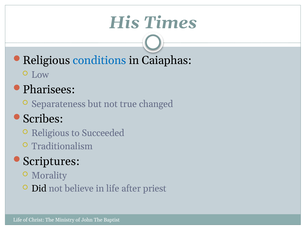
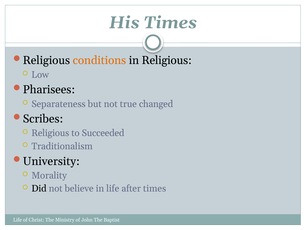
conditions colour: blue -> orange (99, 60)
in Caiaphas: Caiaphas -> Religious (167, 60)
Scriptures: Scriptures -> University (51, 161)
after priest: priest -> times (155, 188)
